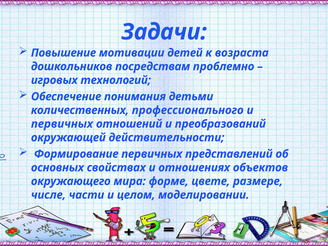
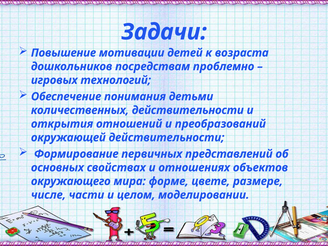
количественных профессионального: профессионального -> действительности (188, 110)
первичных: первичных -> открытия (62, 124)
